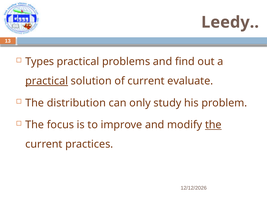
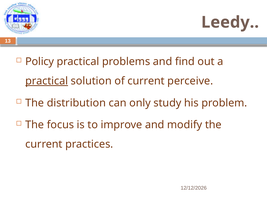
Types: Types -> Policy (40, 62)
evaluate: evaluate -> perceive (190, 81)
the underline: present -> none (213, 125)
